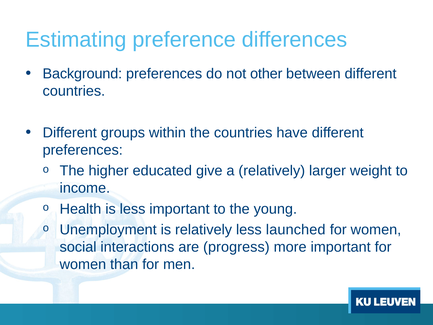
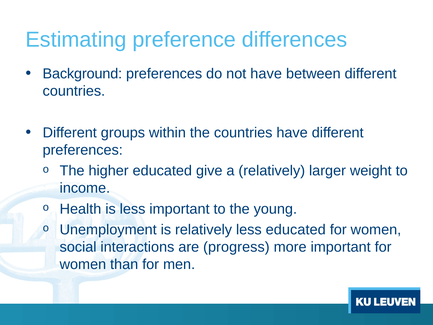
not other: other -> have (266, 74)
less launched: launched -> educated (296, 230)
